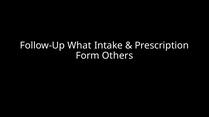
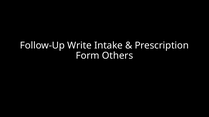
What: What -> Write (79, 46)
